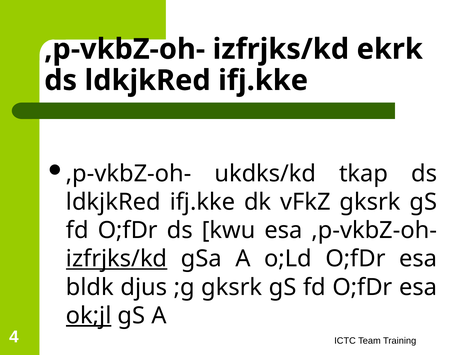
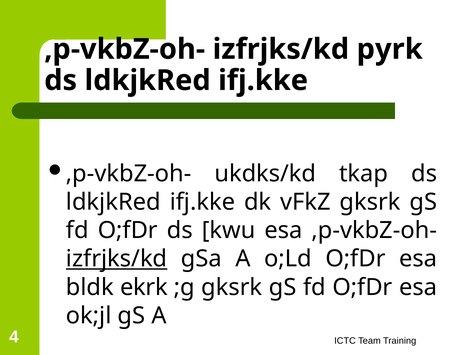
ekrk: ekrk -> pyrk (390, 49)
djus: djus -> ekrk (144, 288)
ok;jl underline: present -> none (89, 316)
